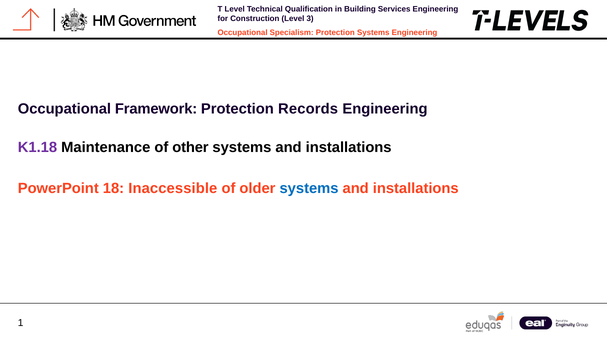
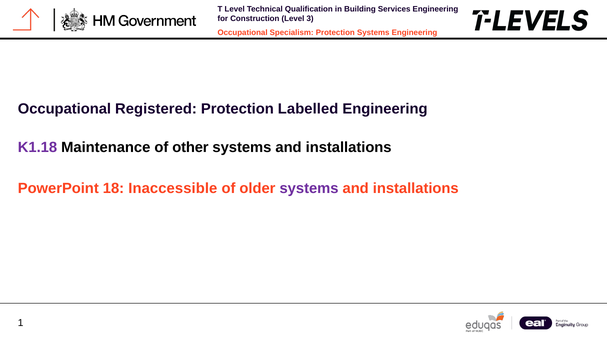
Framework: Framework -> Registered (156, 109)
Records: Records -> Labelled (308, 109)
systems colour: blue -> purple (309, 189)
